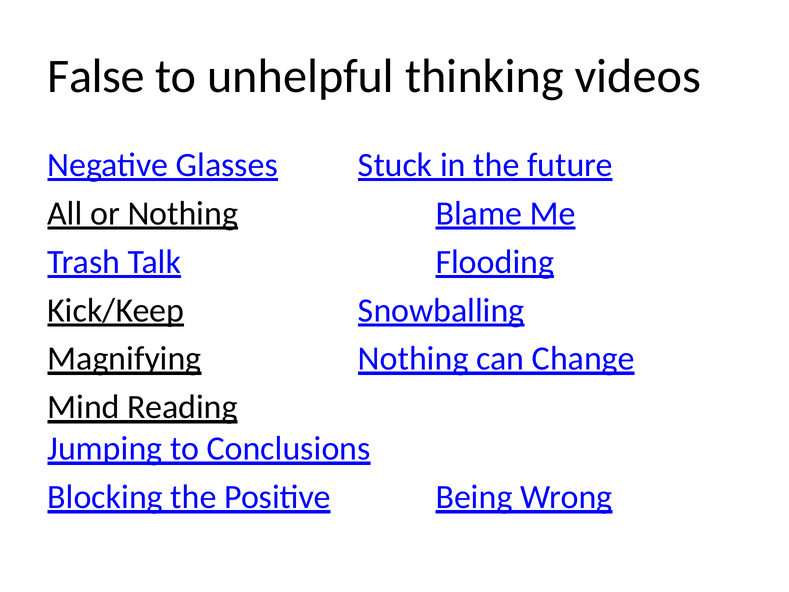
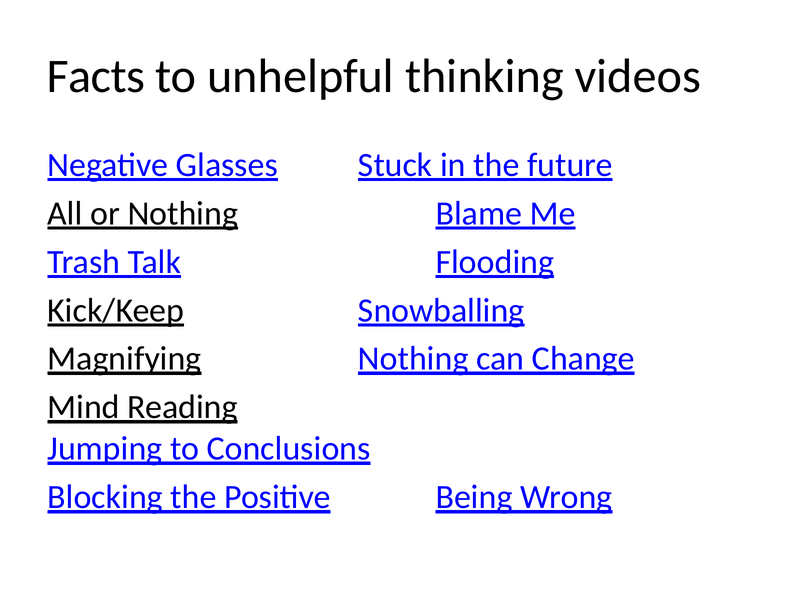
False: False -> Facts (96, 76)
